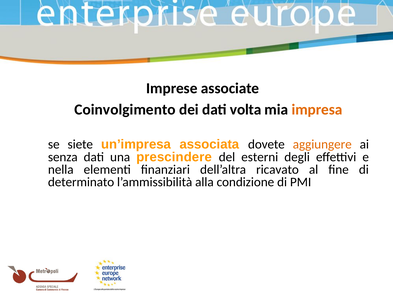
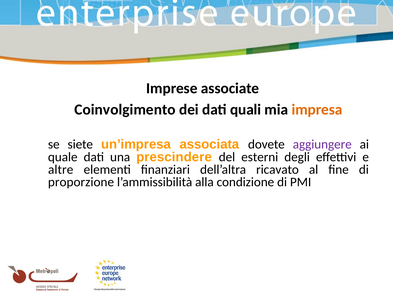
volta: volta -> quali (246, 110)
aggiungere colour: orange -> purple (322, 144)
senza: senza -> quale (63, 157)
nella: nella -> altre (61, 169)
determinato: determinato -> proporzione (81, 182)
